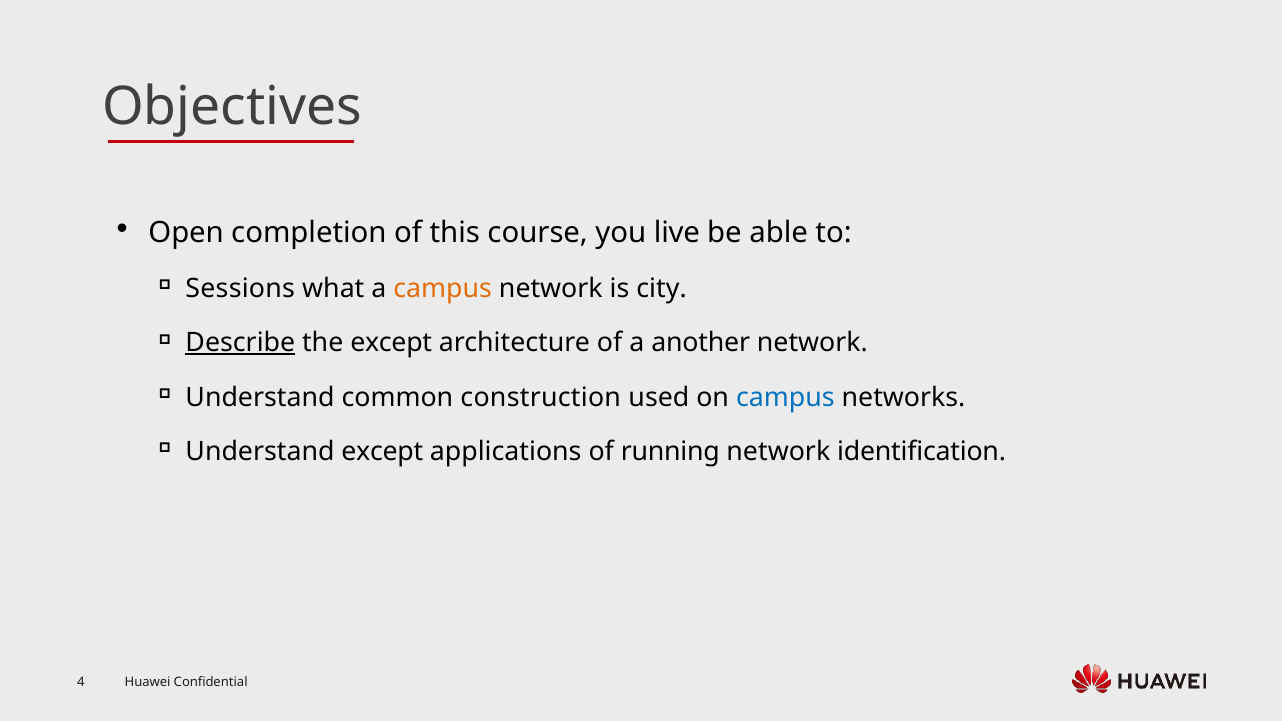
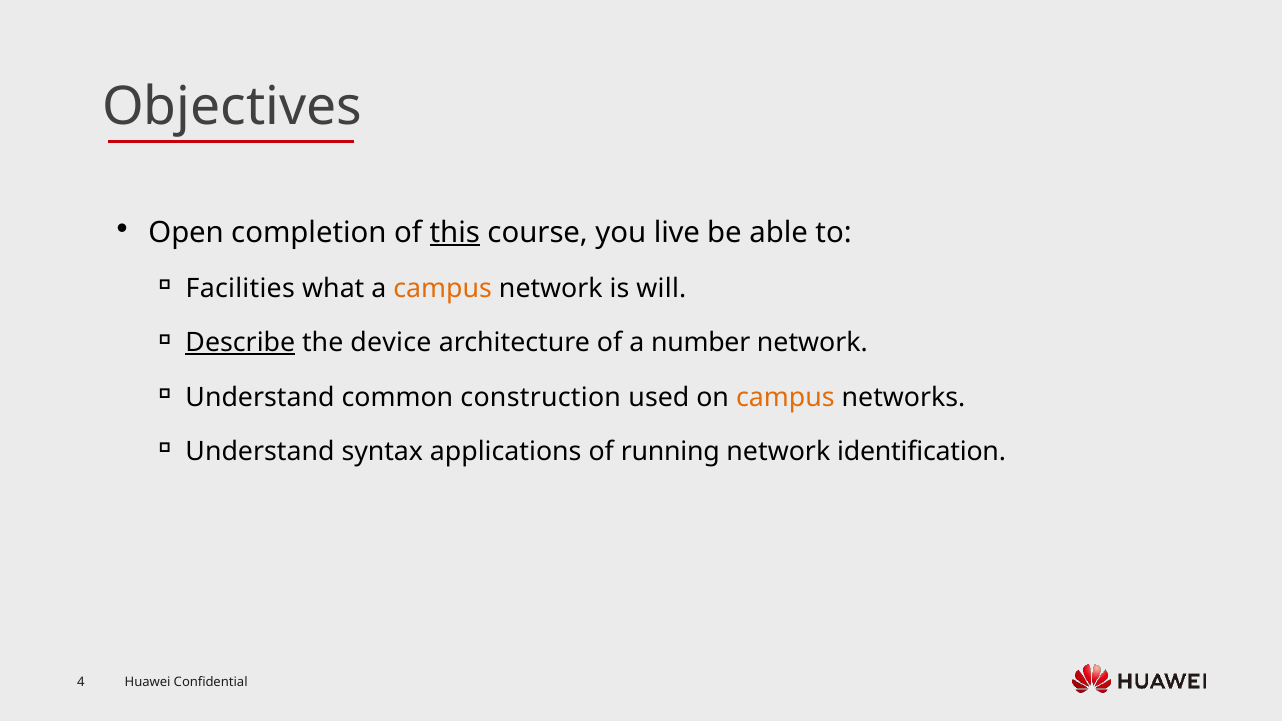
this underline: none -> present (455, 232)
Sessions: Sessions -> Facilities (240, 288)
city: city -> will (661, 288)
the except: except -> device (391, 343)
another: another -> number (701, 343)
campus colour: blue -> orange (785, 397)
Understand except: except -> syntax (382, 452)
